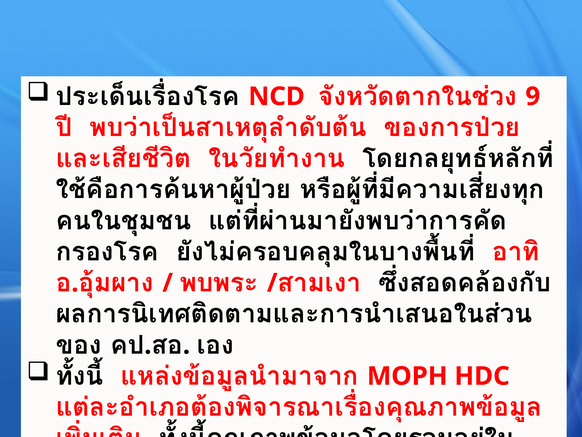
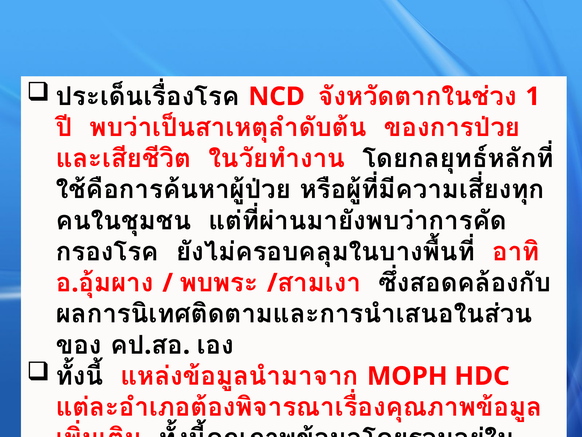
9: 9 -> 1 (533, 96)
